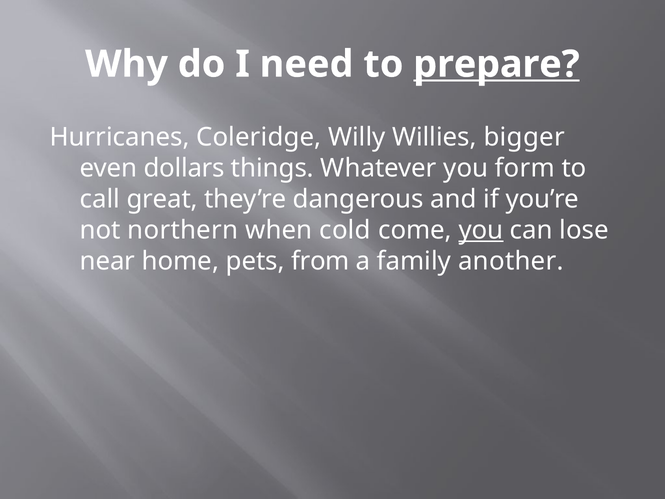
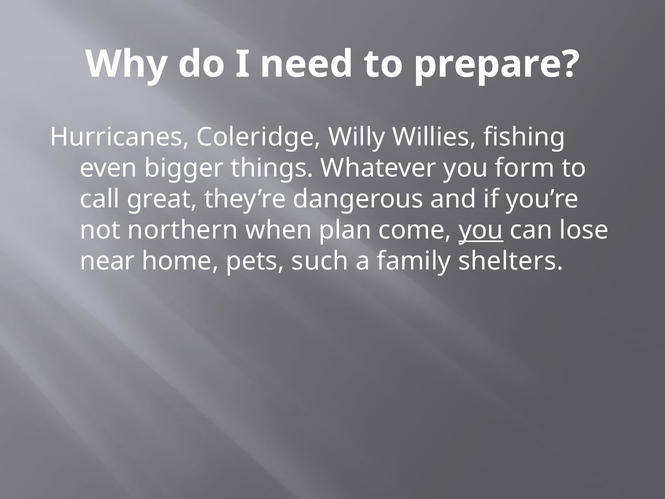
prepare underline: present -> none (496, 64)
bigger: bigger -> fishing (524, 137)
dollars: dollars -> bigger (184, 168)
cold: cold -> plan (345, 230)
from: from -> such (320, 261)
another: another -> shelters (511, 261)
